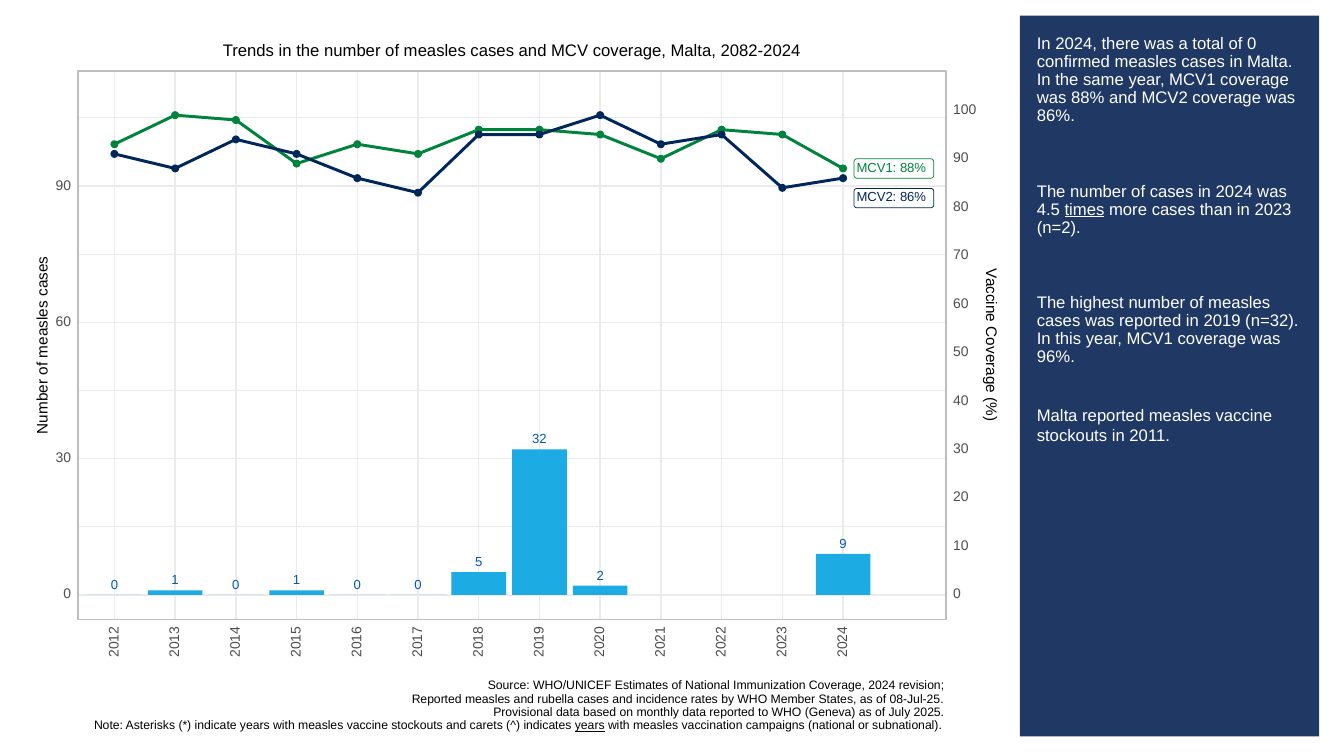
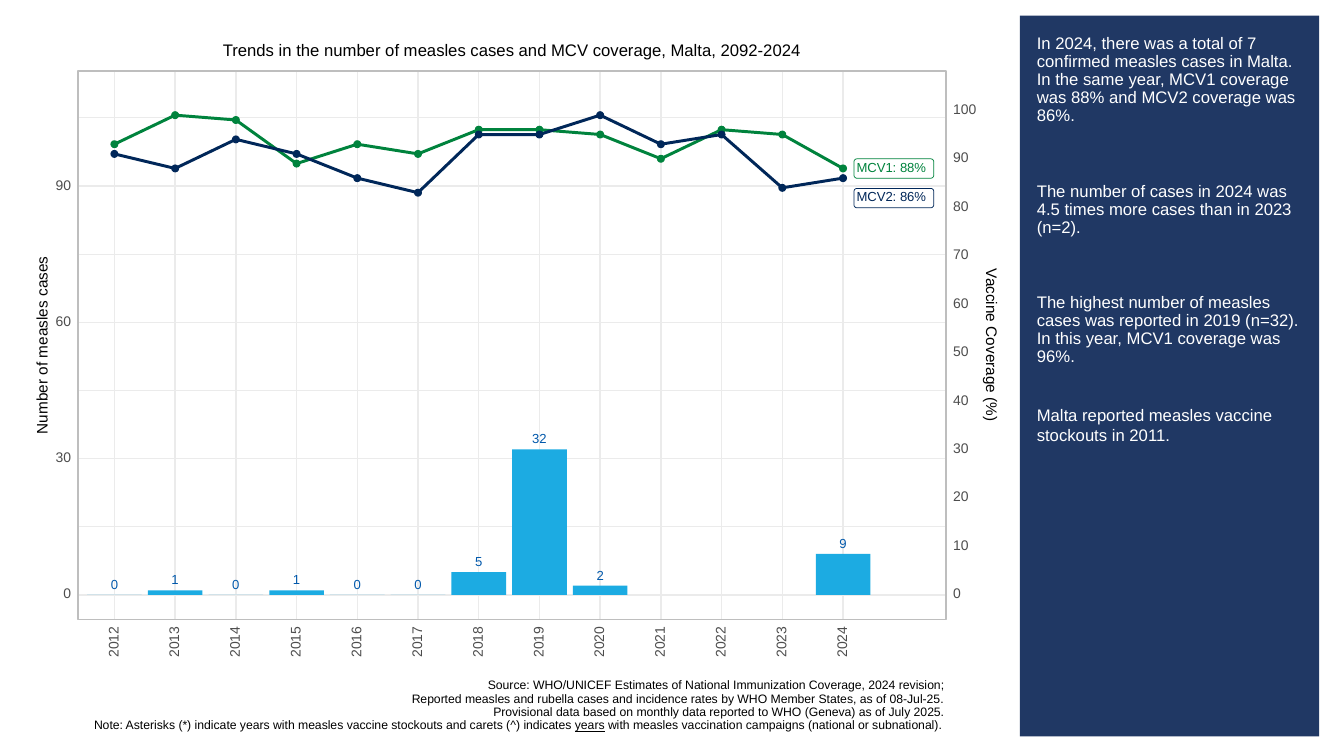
of 0: 0 -> 7 (1252, 44)
2082-2024: 2082-2024 -> 2092-2024 (760, 51)
times underline: present -> none (1085, 210)
